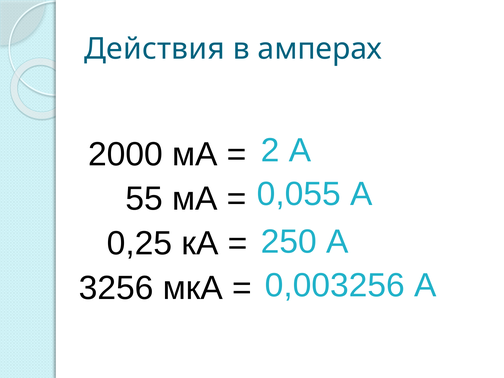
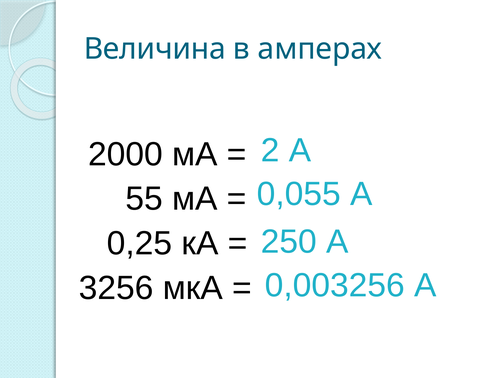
Действия: Действия -> Величина (155, 49)
